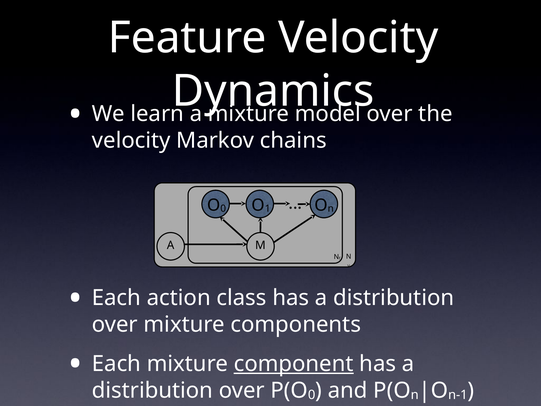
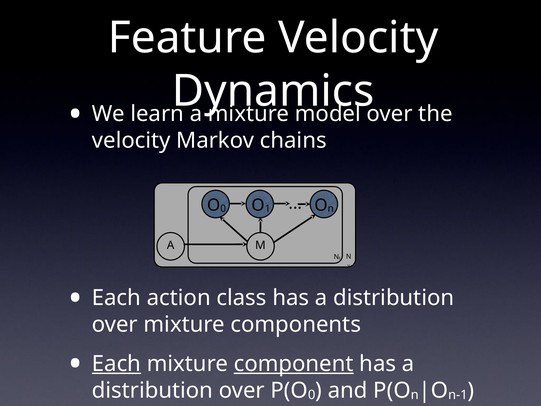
Each underline: none -> present (116, 364)
